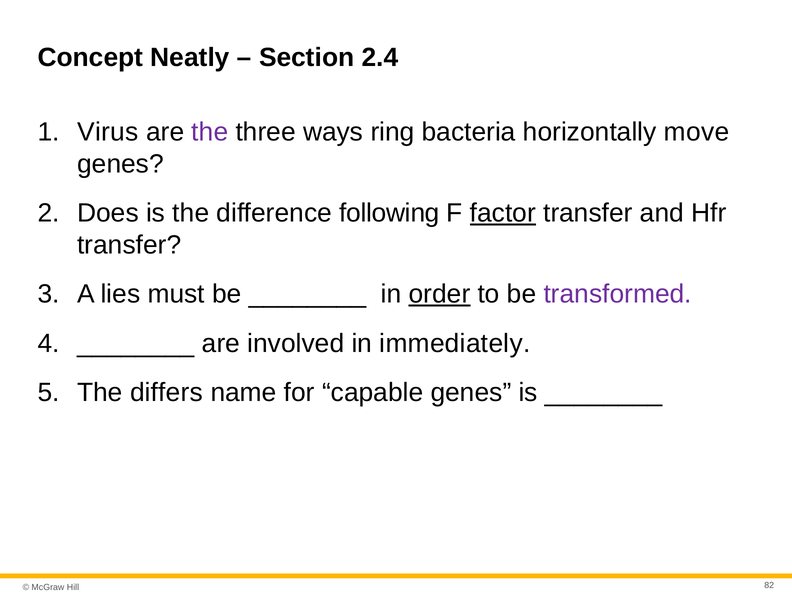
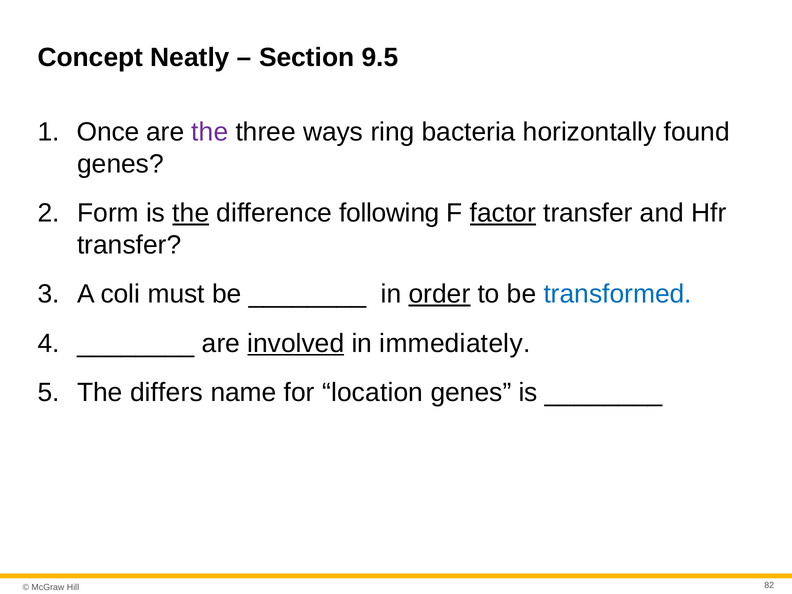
2.4: 2.4 -> 9.5 (380, 58)
Virus: Virus -> Once (108, 132)
move: move -> found (697, 132)
Does: Does -> Form (108, 213)
the underline: none -> present (191, 213)
lies: lies -> coli (120, 294)
transformed colour: purple -> blue (618, 294)
involved underline: none -> present (296, 343)
capable: capable -> location (373, 393)
